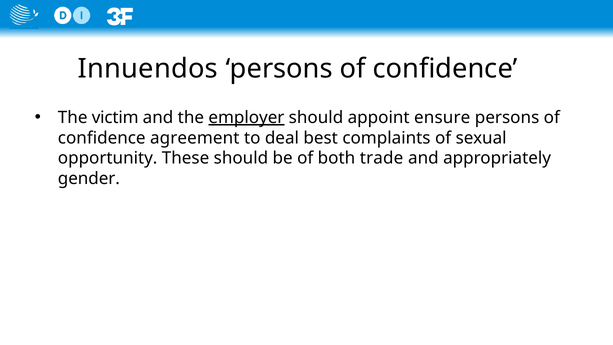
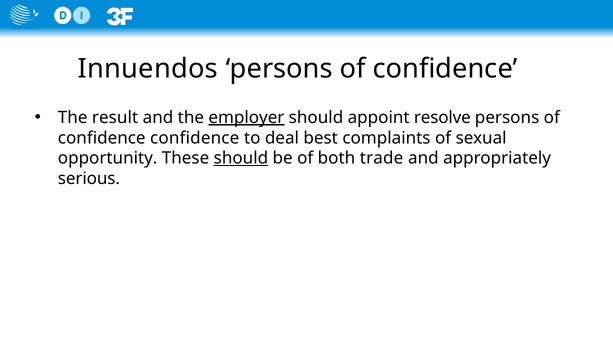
victim: victim -> result (115, 117)
ensure: ensure -> resolve (442, 117)
confidence agreement: agreement -> confidence (195, 138)
should underline: none -> present (241, 158)
gender: gender -> serious (89, 179)
